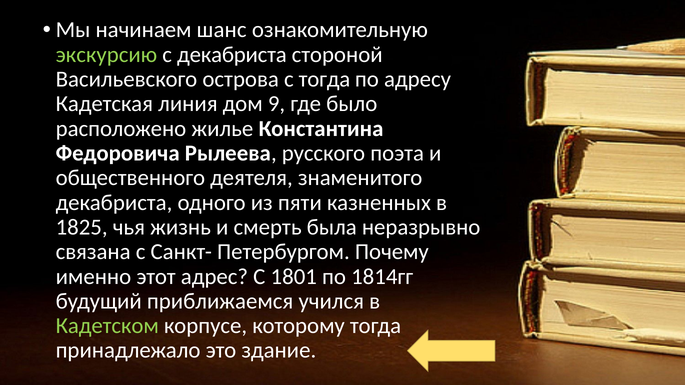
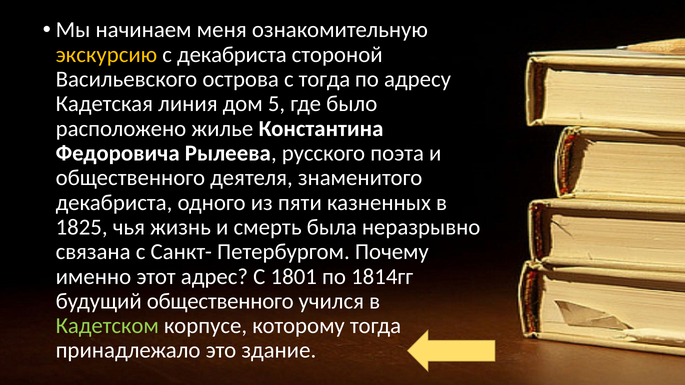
шанс: шанс -> меня (222, 30)
экскурсию colour: light green -> yellow (106, 55)
9: 9 -> 5 (277, 104)
будущий приближаемся: приближаемся -> общественного (220, 301)
